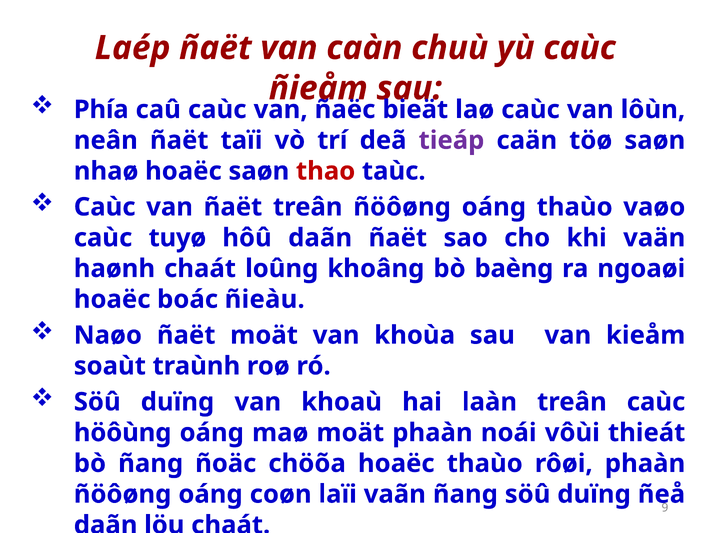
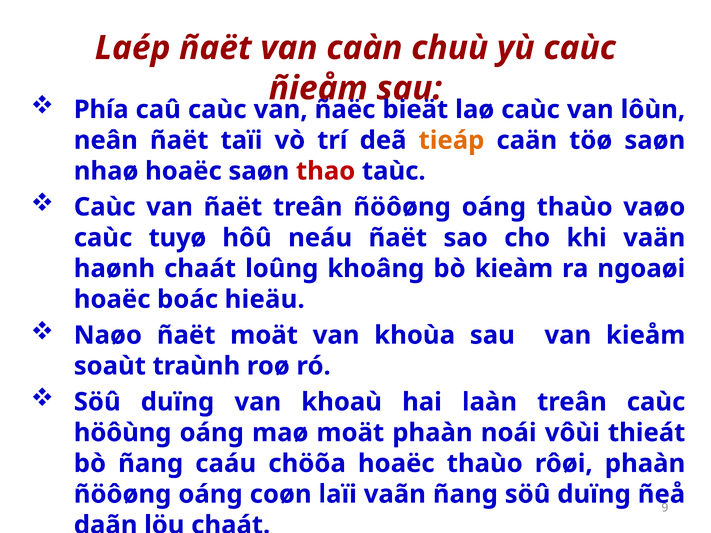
tieáp colour: purple -> orange (451, 140)
hôû daãn: daãn -> neáu (320, 238)
baèng: baèng -> kieàm (514, 269)
ñieàu: ñieàu -> hieäu (265, 299)
ñoäc: ñoäc -> caáu (226, 464)
